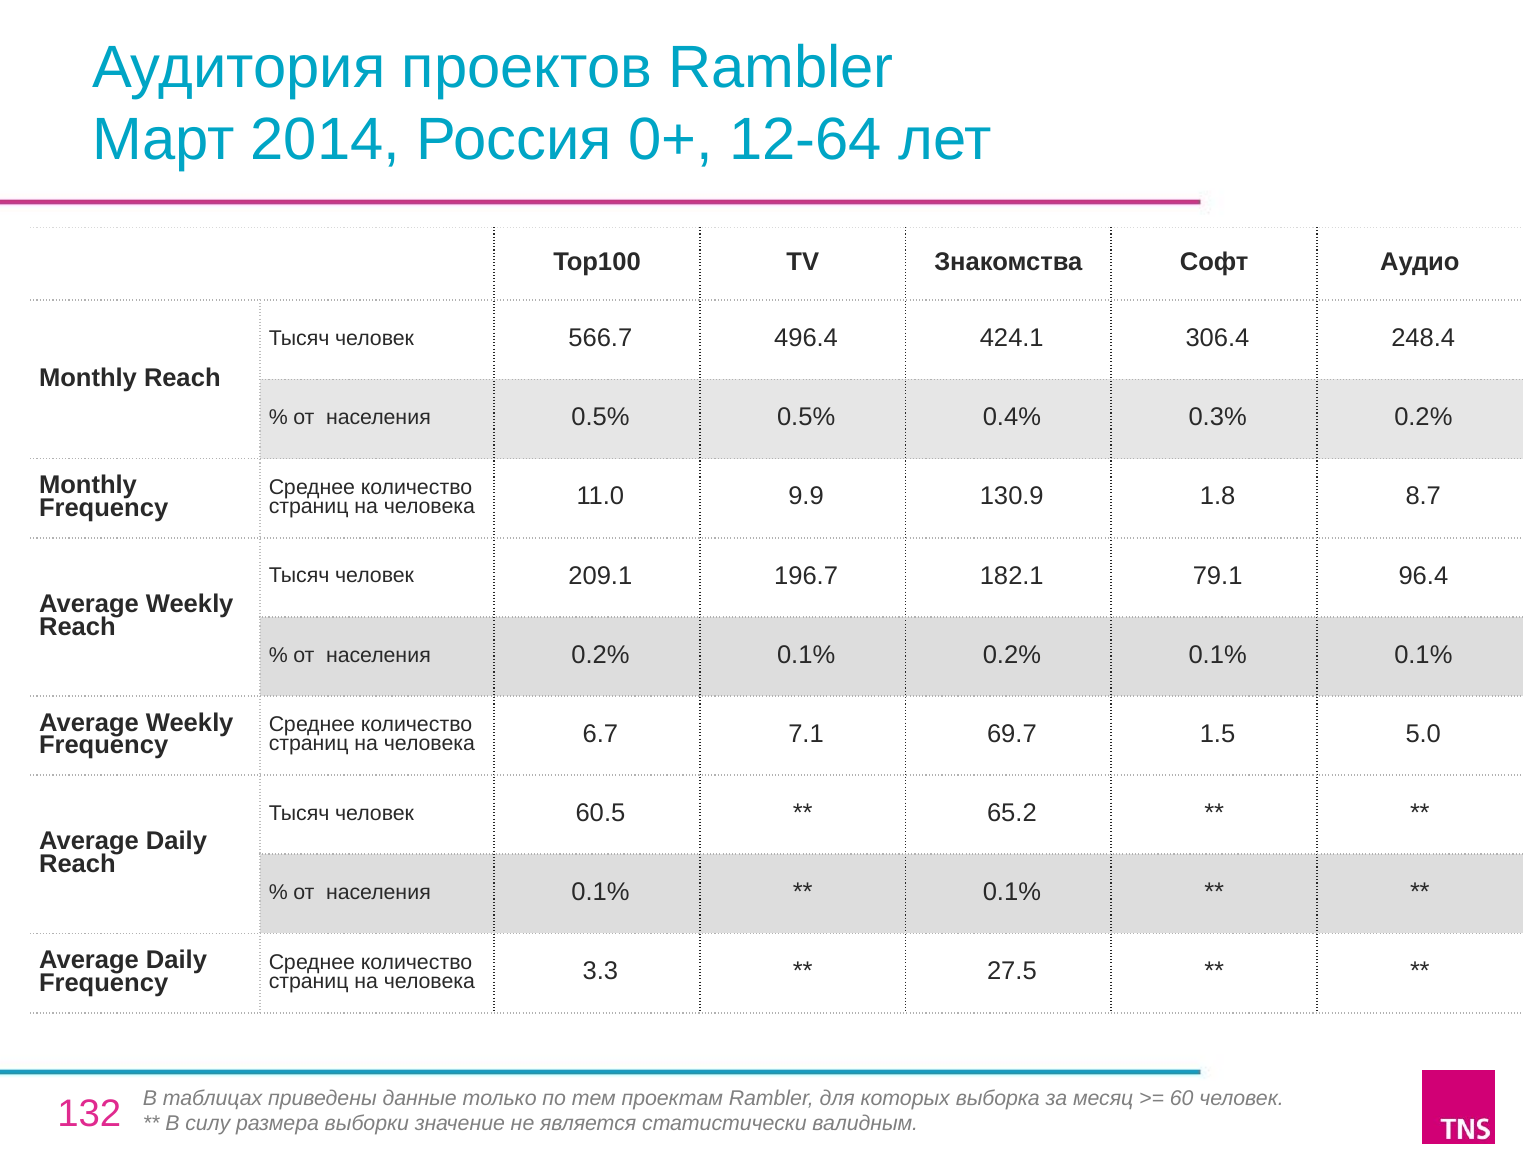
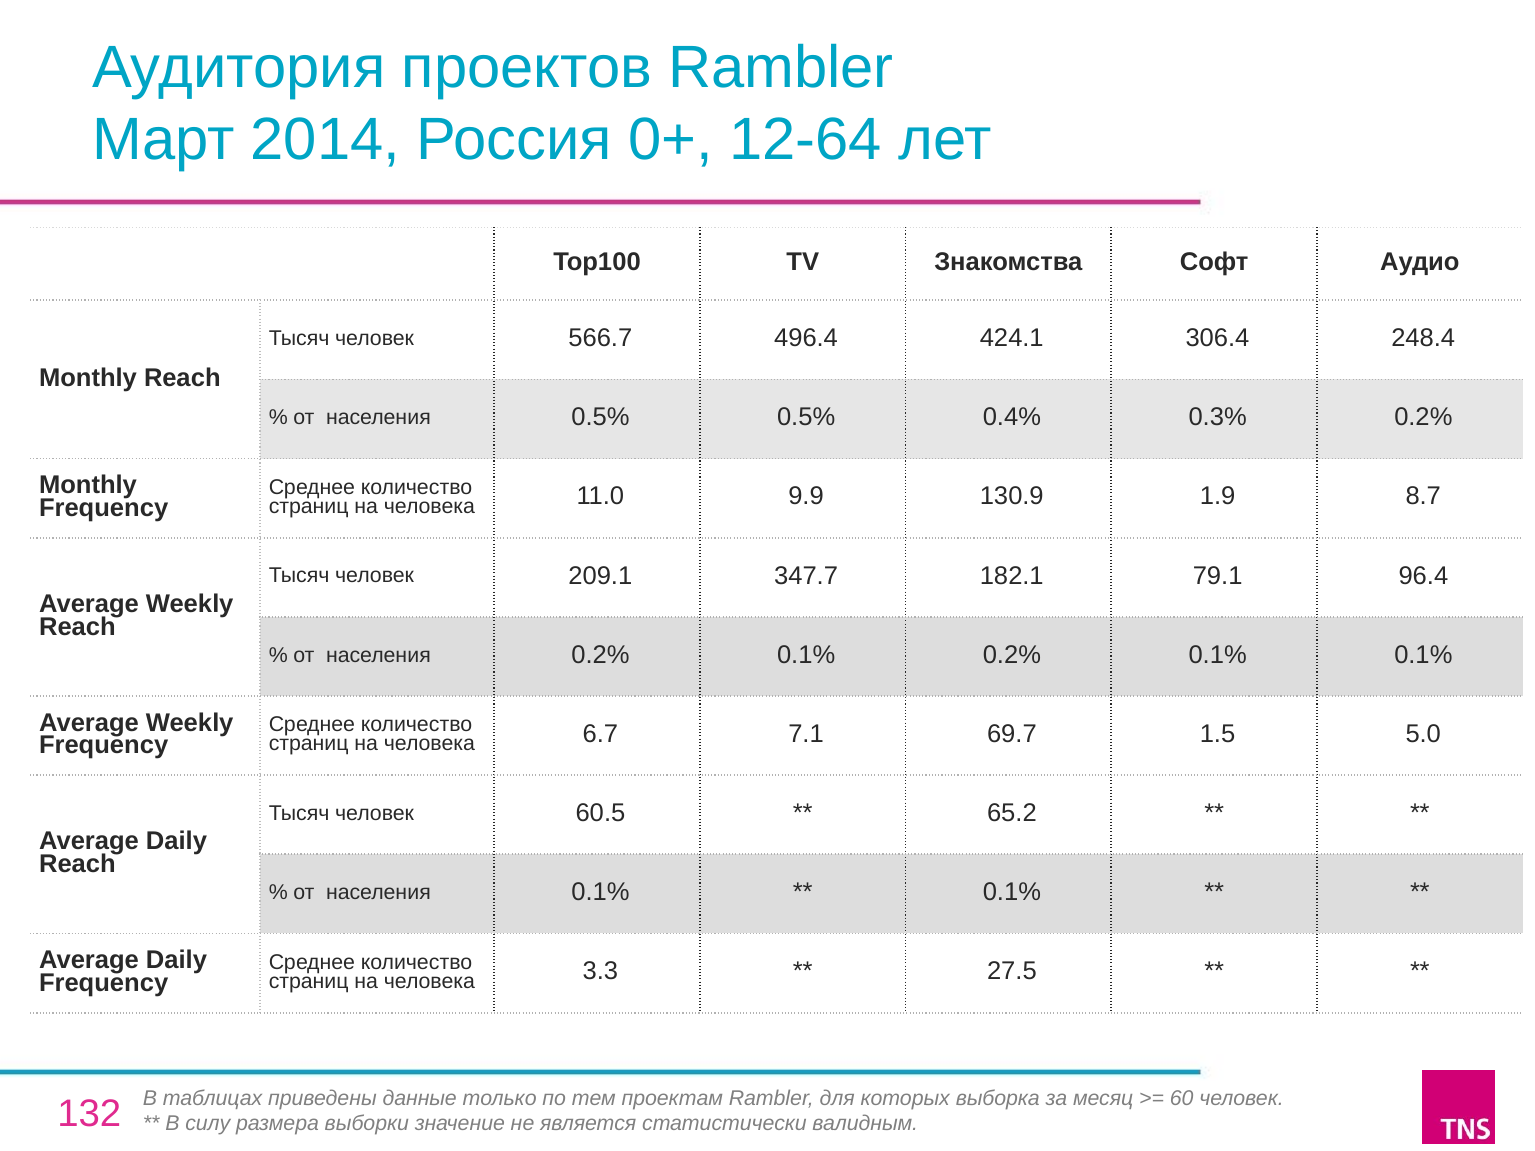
1.8: 1.8 -> 1.9 (1218, 497)
196.7: 196.7 -> 347.7 (806, 576)
